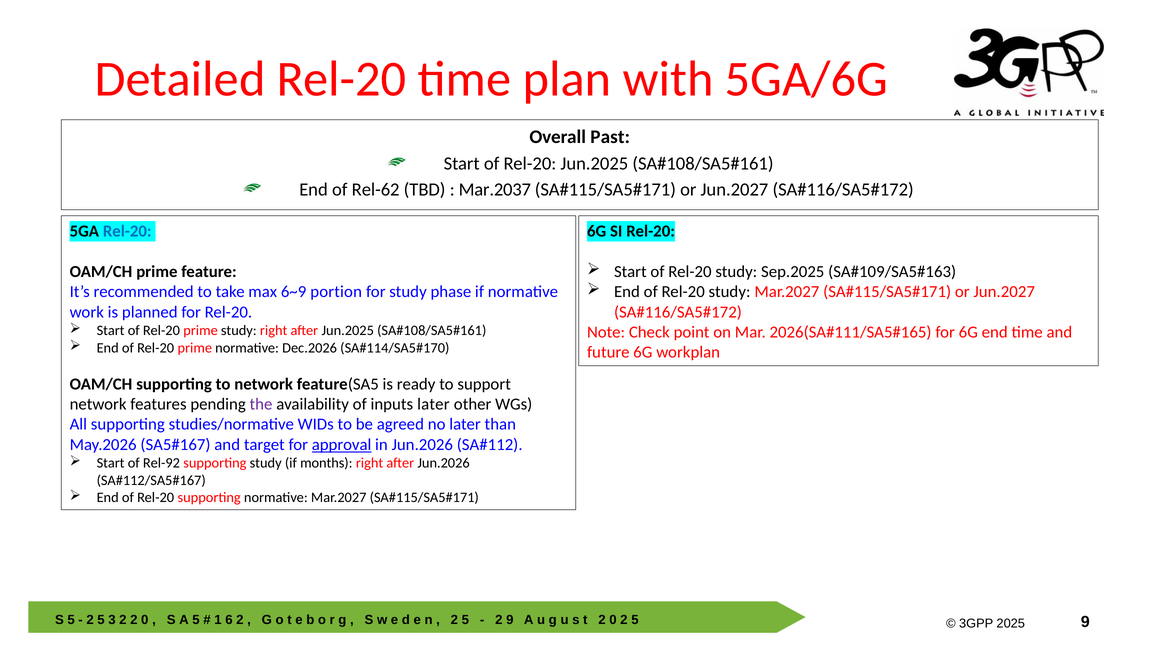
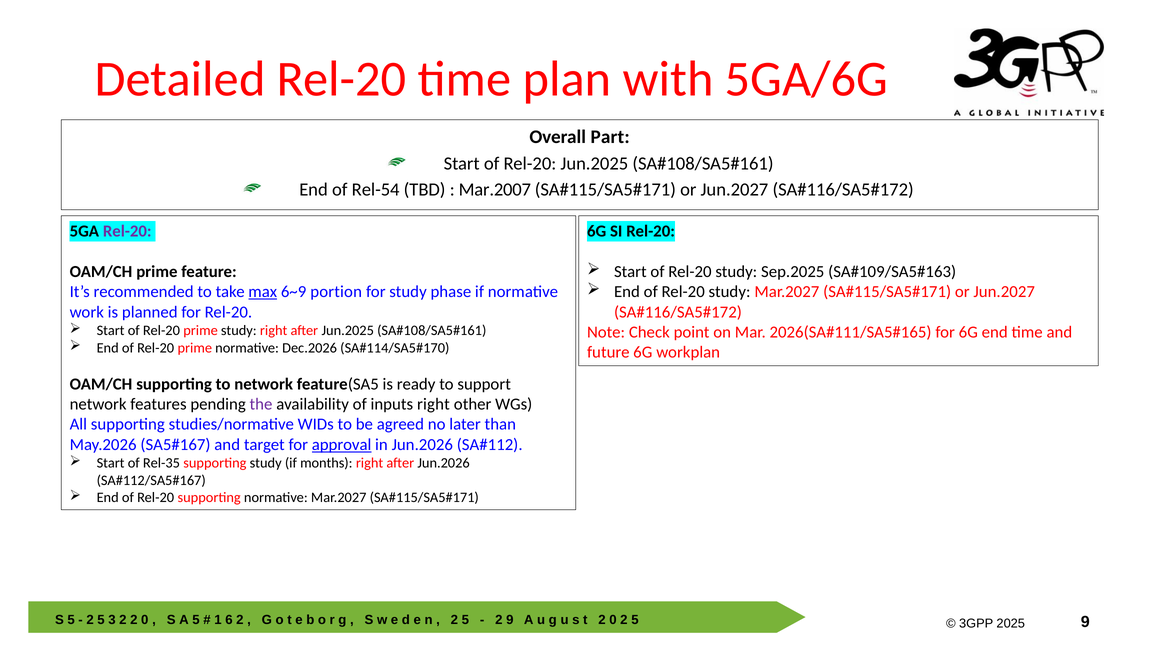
Past: Past -> Part (610, 137)
Rel-62: Rel-62 -> Rel-54 (376, 189)
Mar.2037: Mar.2037 -> Mar.2007 (495, 189)
Rel-20 colour: blue -> purple (127, 231)
max underline: none -> present (263, 292)
inputs later: later -> right (433, 404)
Rel-92: Rel-92 -> Rel-35 (161, 463)
